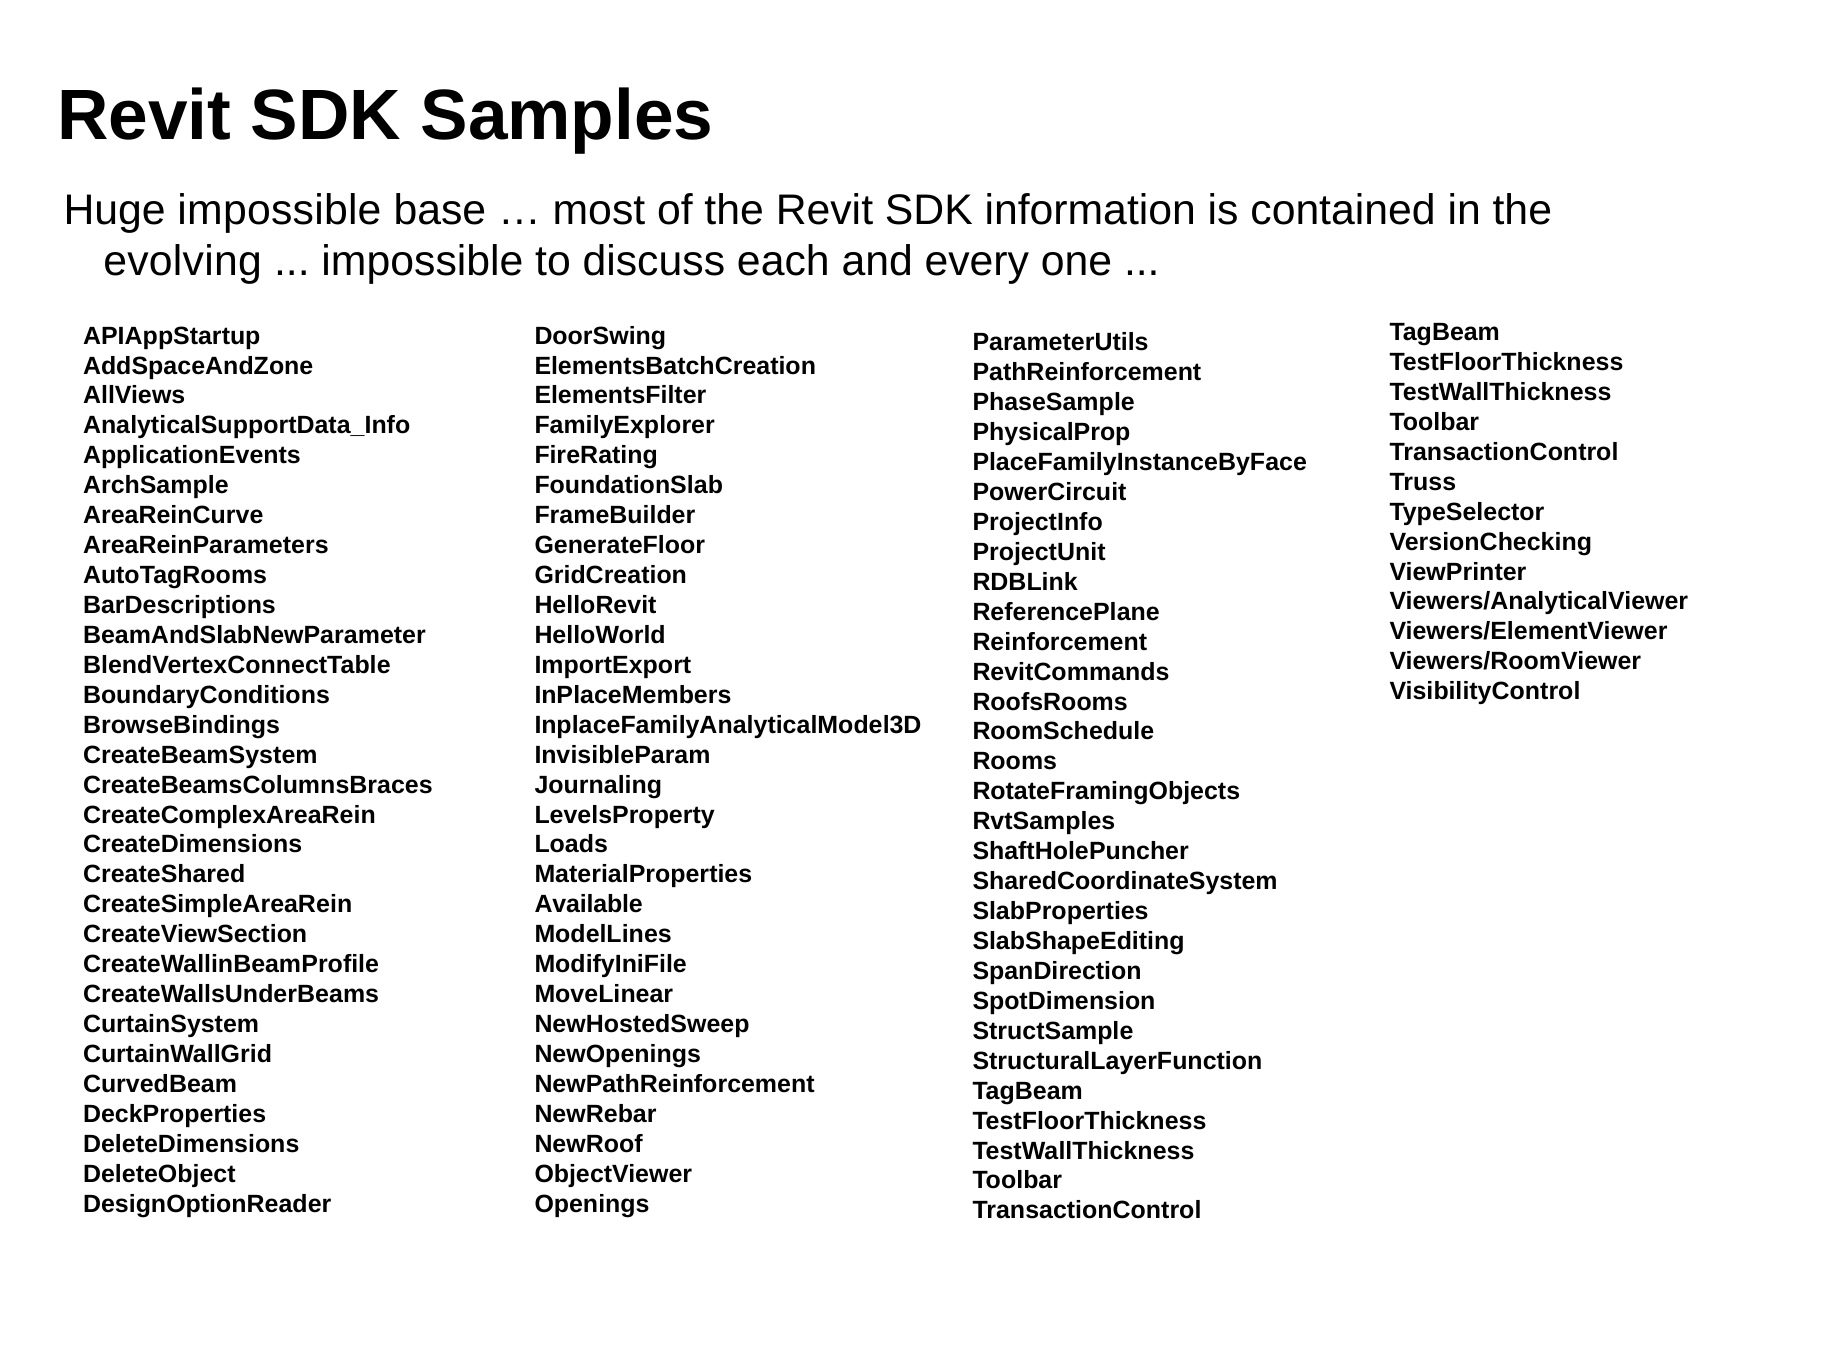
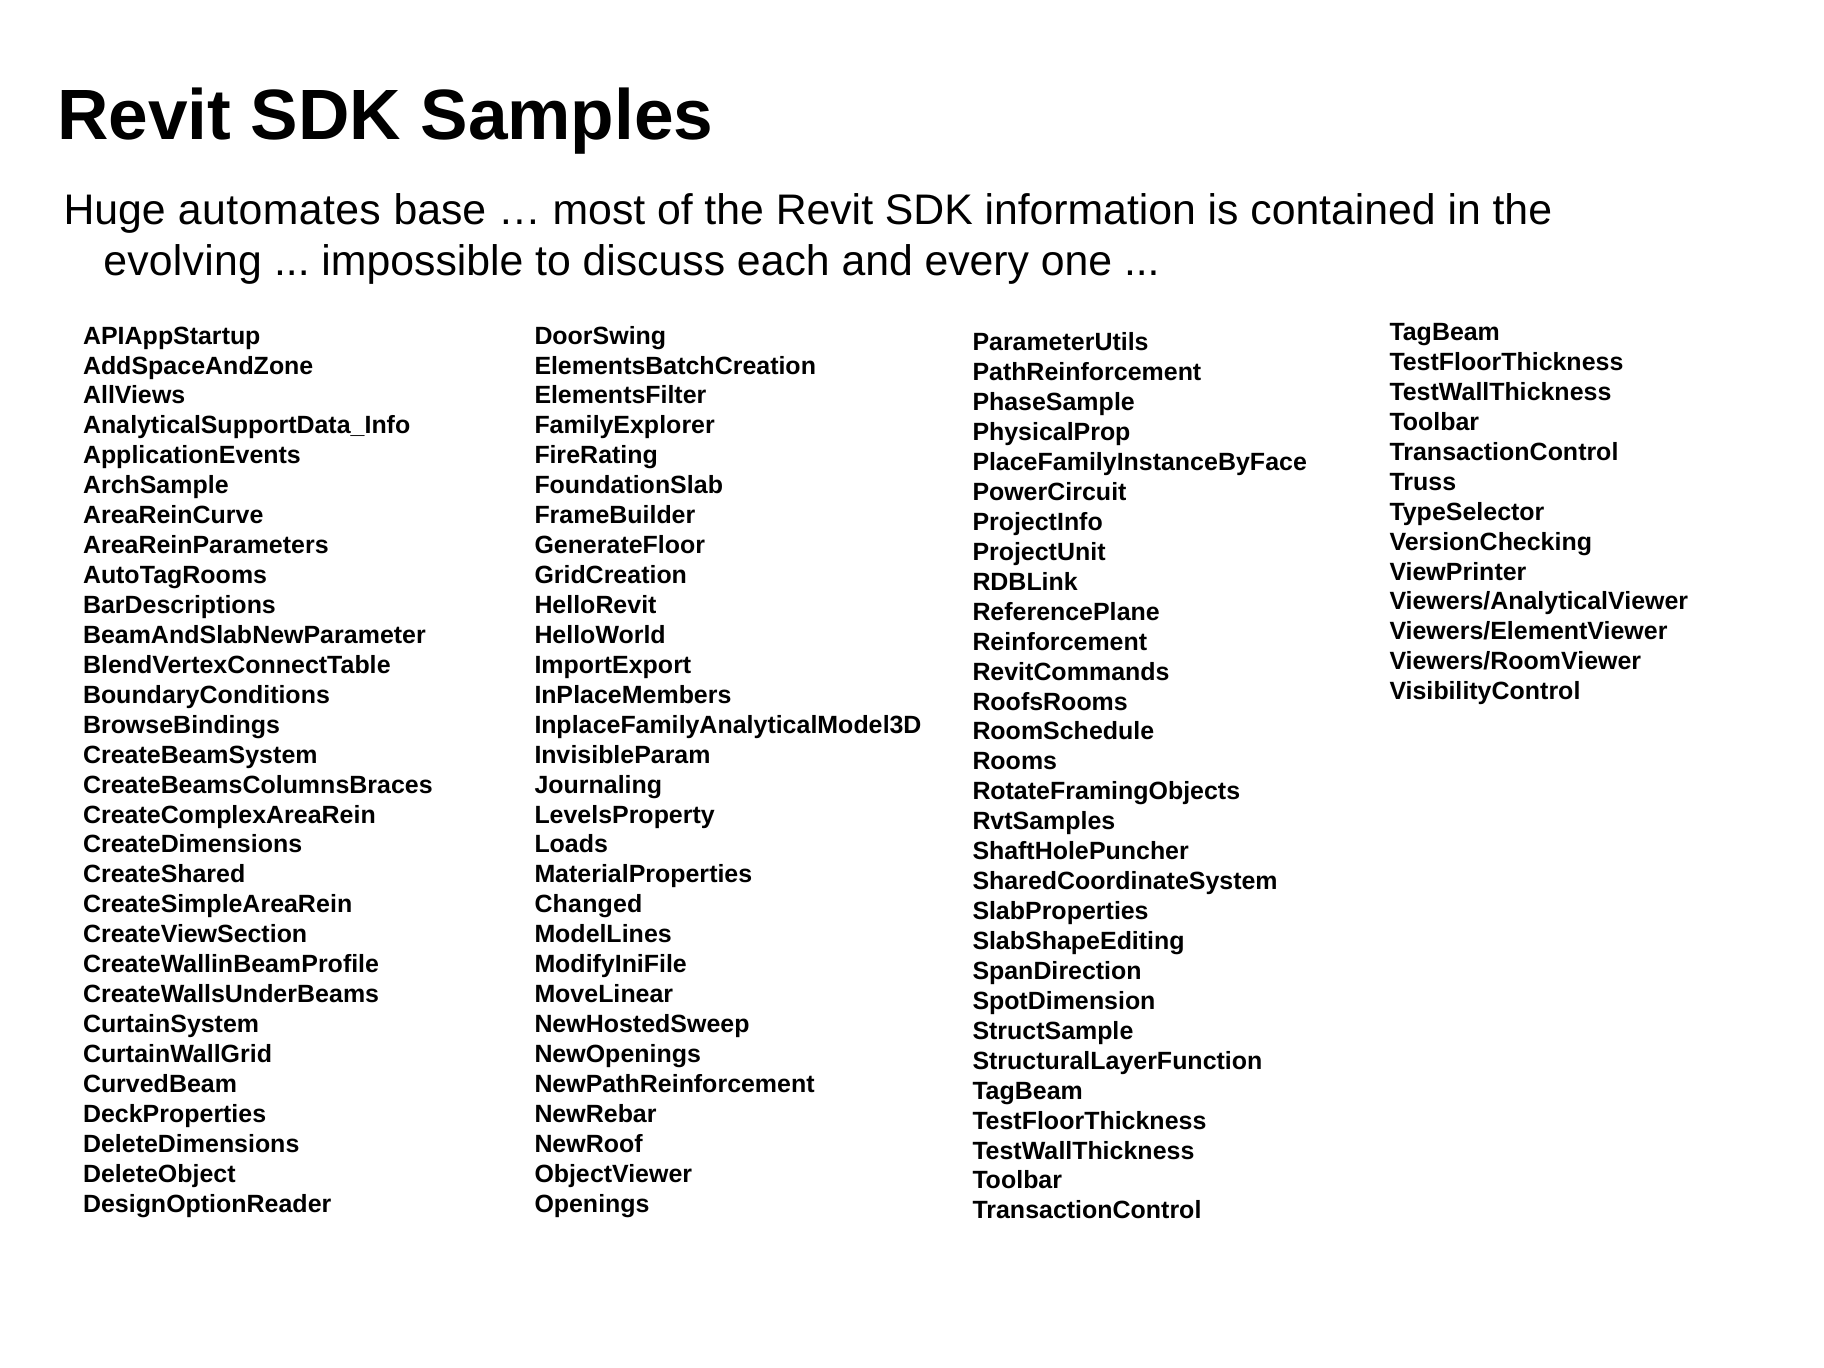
Huge impossible: impossible -> automates (279, 210)
Available: Available -> Changed (588, 904)
